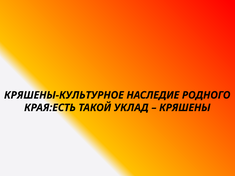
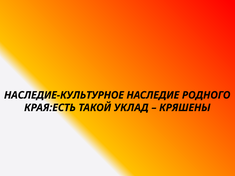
КРЯШЕНЫ-КУЛЬТУРНОЕ: КРЯШЕНЫ-КУЛЬТУРНОЕ -> НАСЛЕДИЕ-КУЛЬТУРНОЕ (64, 95)
